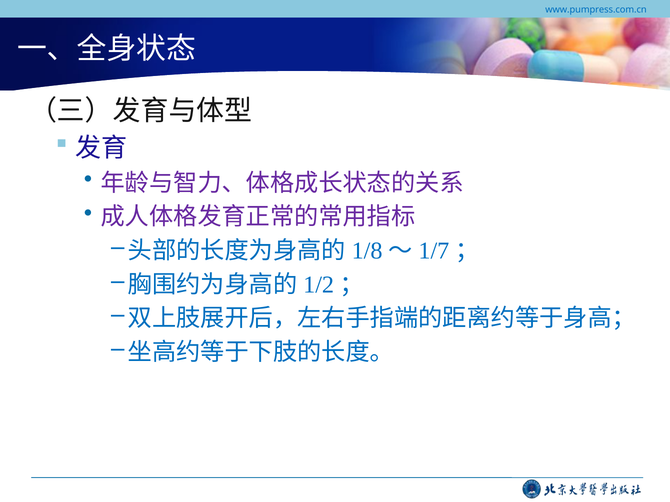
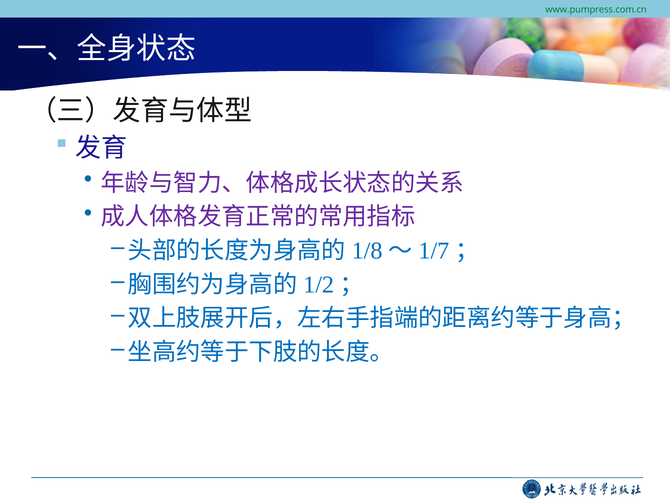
www.pumpress.com.cn colour: blue -> green (596, 10)
